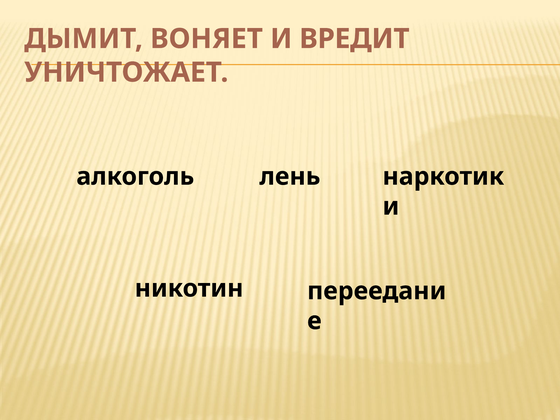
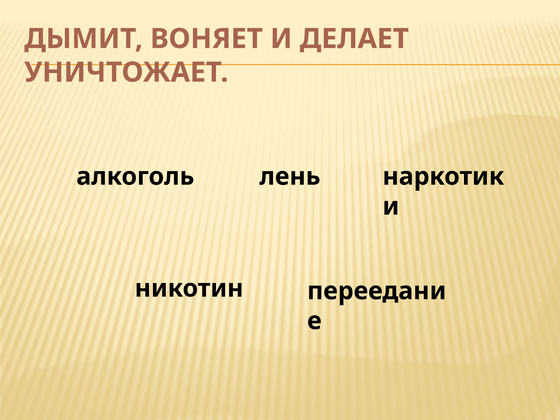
ВРЕДИТ: ВРЕДИТ -> ДЕЛАЕТ (354, 39)
